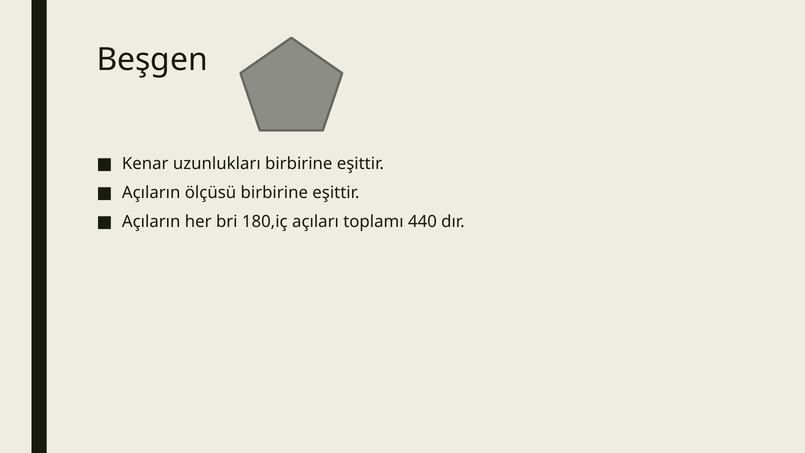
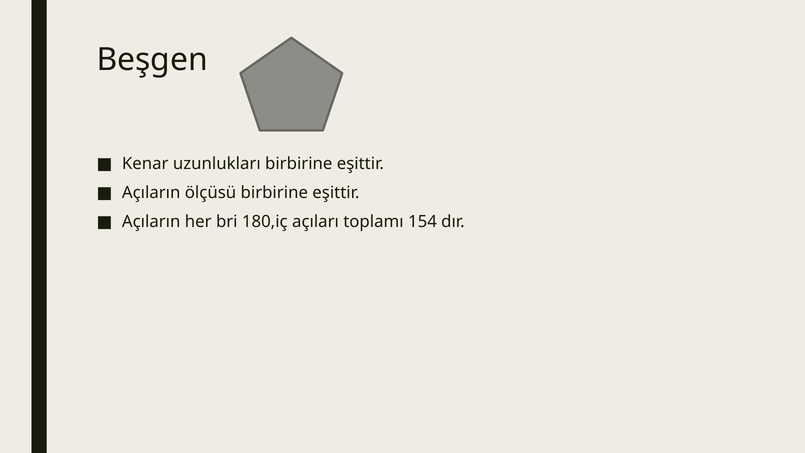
440: 440 -> 154 (422, 222)
